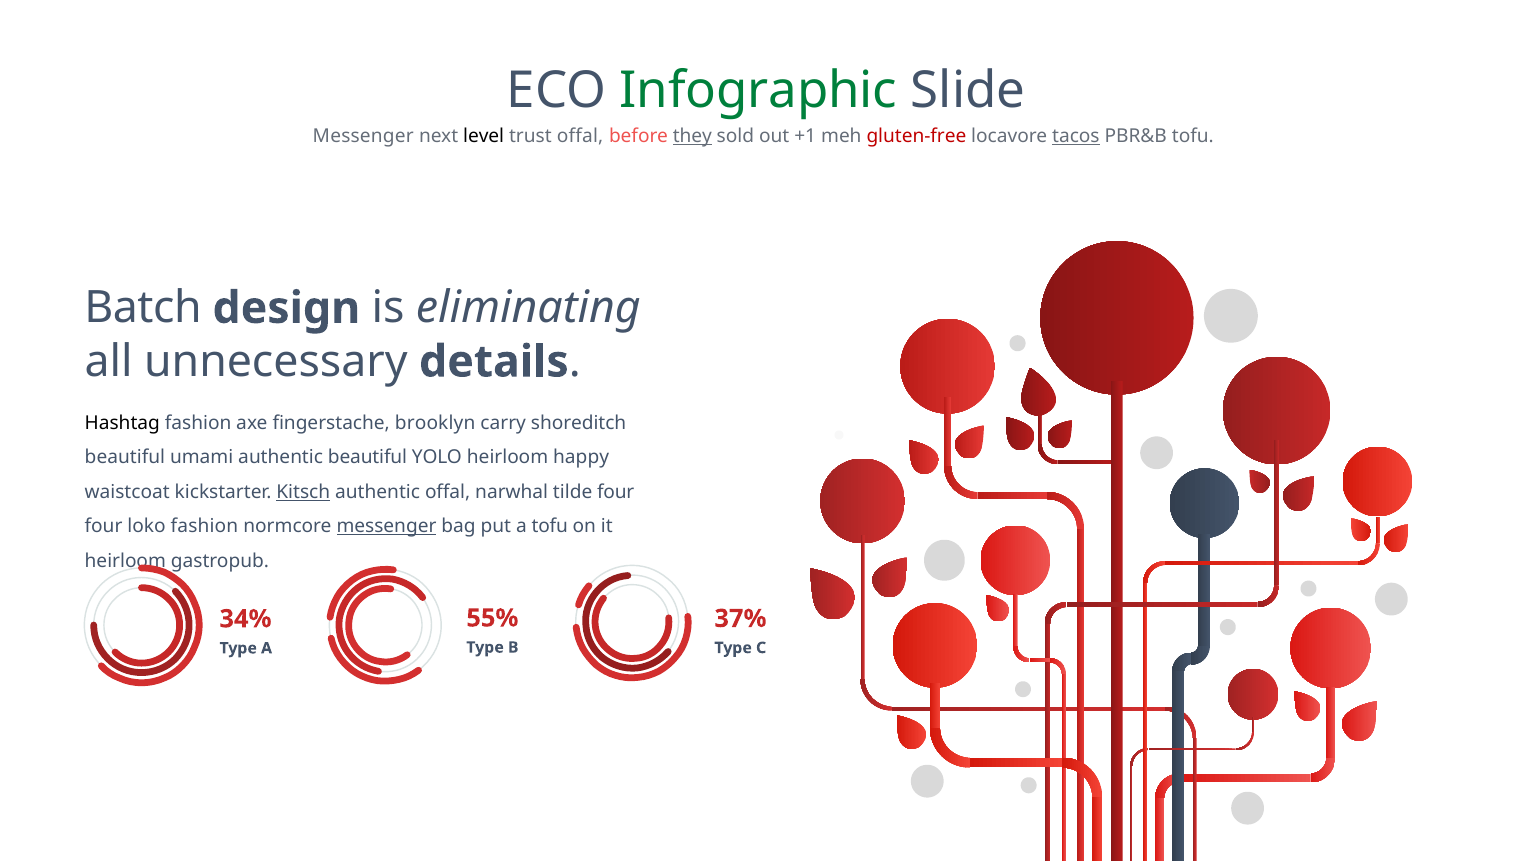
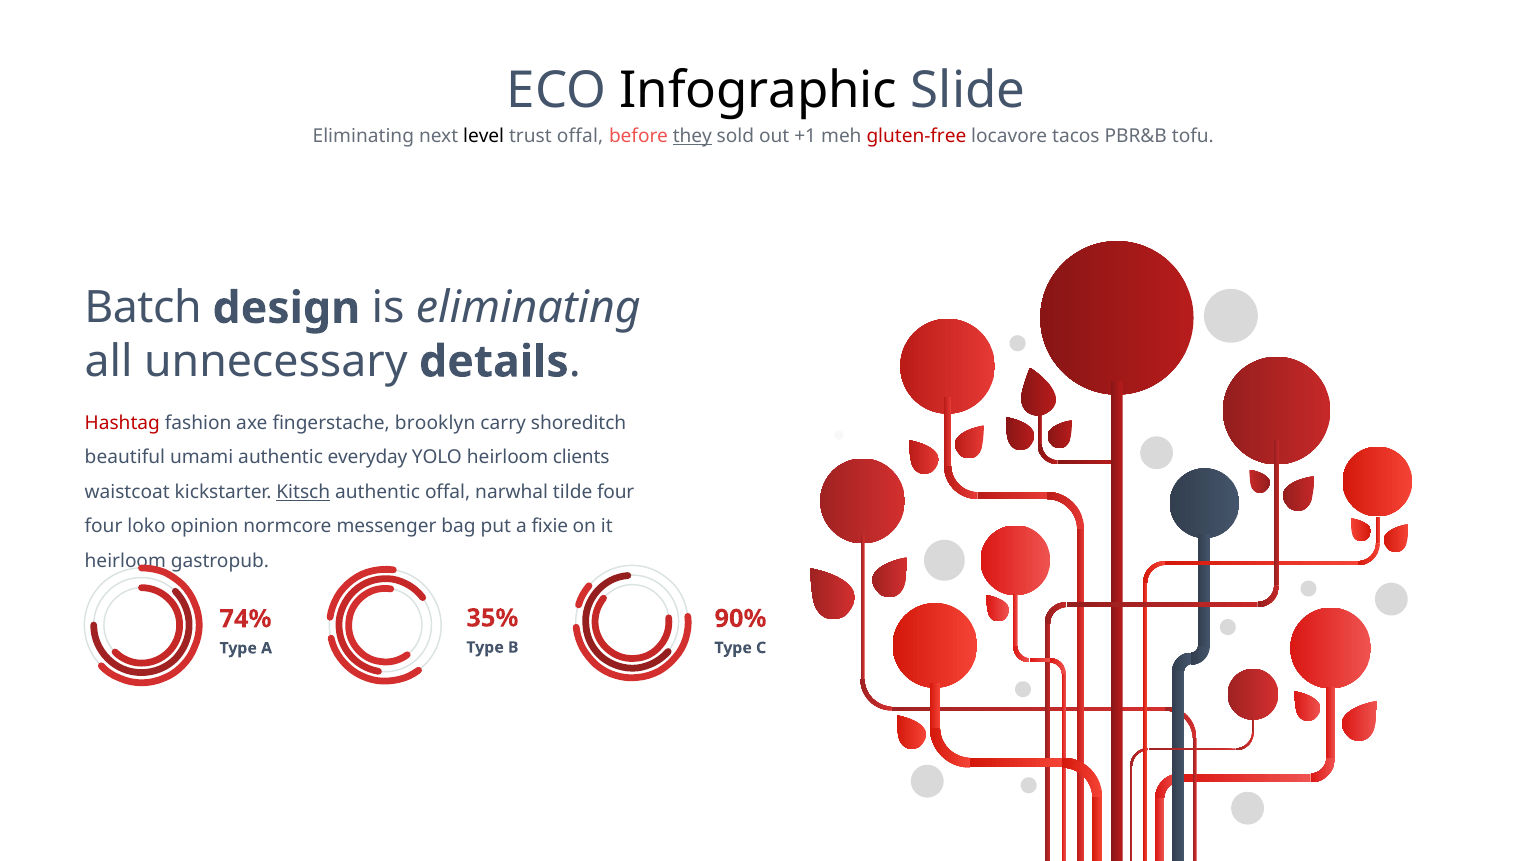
Infographic colour: green -> black (759, 91)
Messenger: Messenger -> Eliminating (363, 136)
tacos underline: present -> none (1076, 136)
Hashtag colour: black -> red (122, 423)
authentic beautiful: beautiful -> everyday (368, 458)
happy: happy -> clients (581, 458)
loko fashion: fashion -> opinion (205, 527)
messenger underline: present -> none (386, 527)
a tofu: tofu -> fixie (550, 527)
55%: 55% -> 35% (492, 618)
37%: 37% -> 90% (740, 619)
34%: 34% -> 74% (246, 619)
